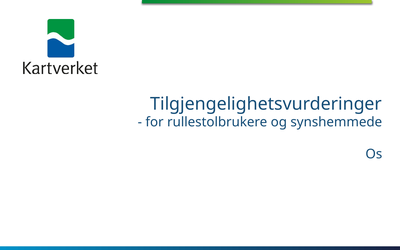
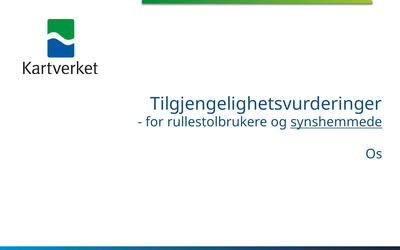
synshemmede underline: none -> present (336, 122)
